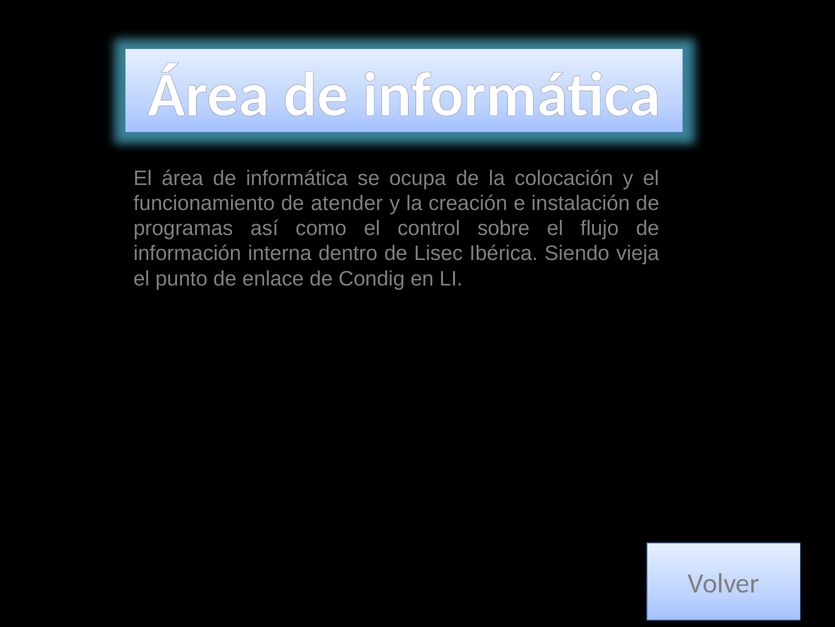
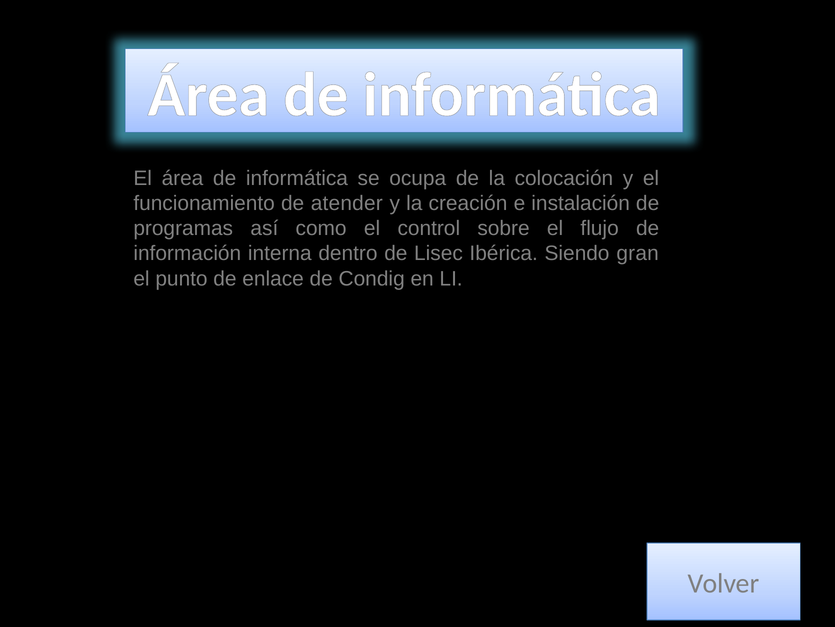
vieja: vieja -> gran (638, 253)
